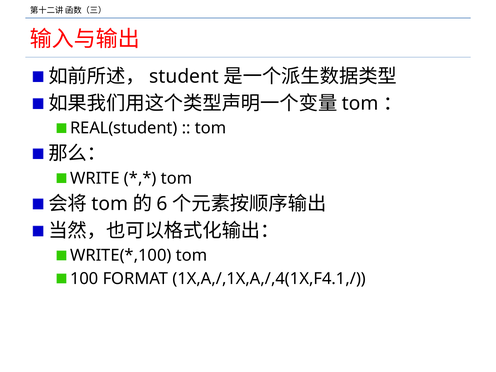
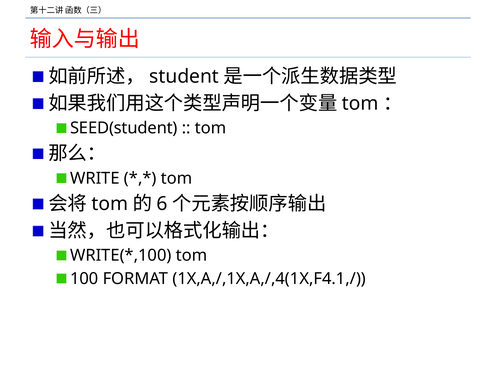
REAL(student: REAL(student -> SEED(student (124, 128)
